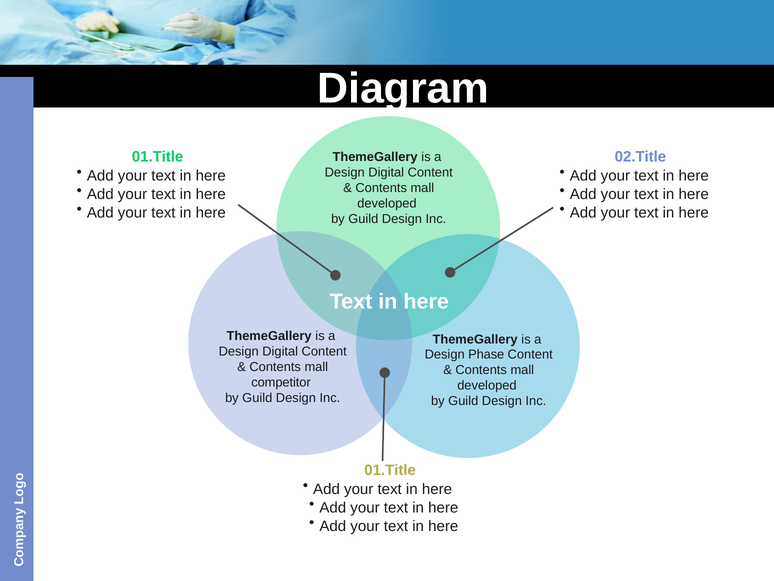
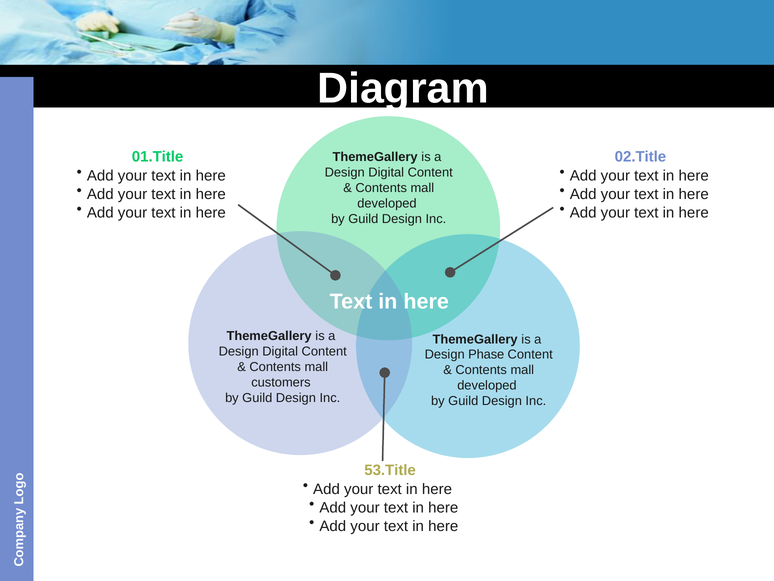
competitor: competitor -> customers (281, 382)
01.Title: 01.Title -> 53.Title (390, 470)
